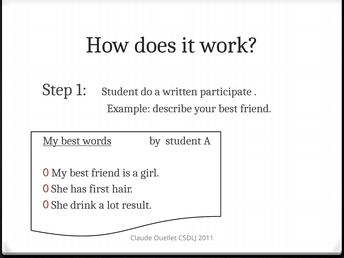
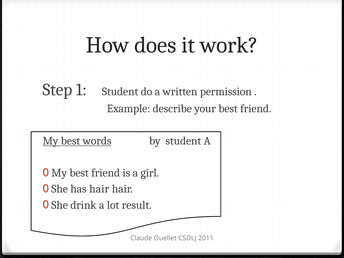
participate: participate -> permission (226, 91)
has first: first -> hair (99, 189)
